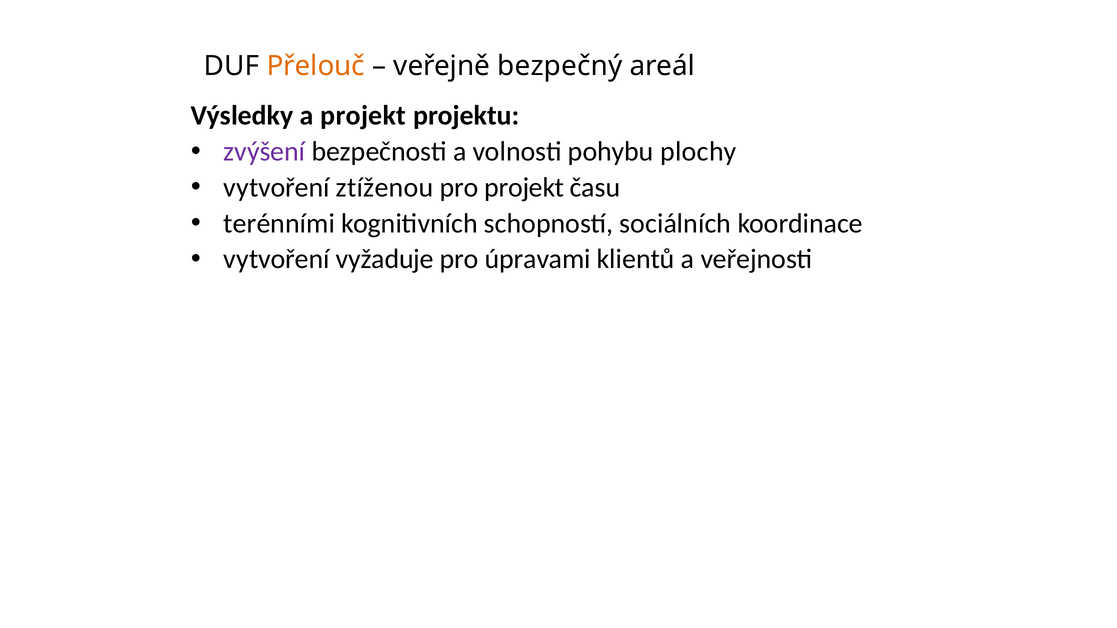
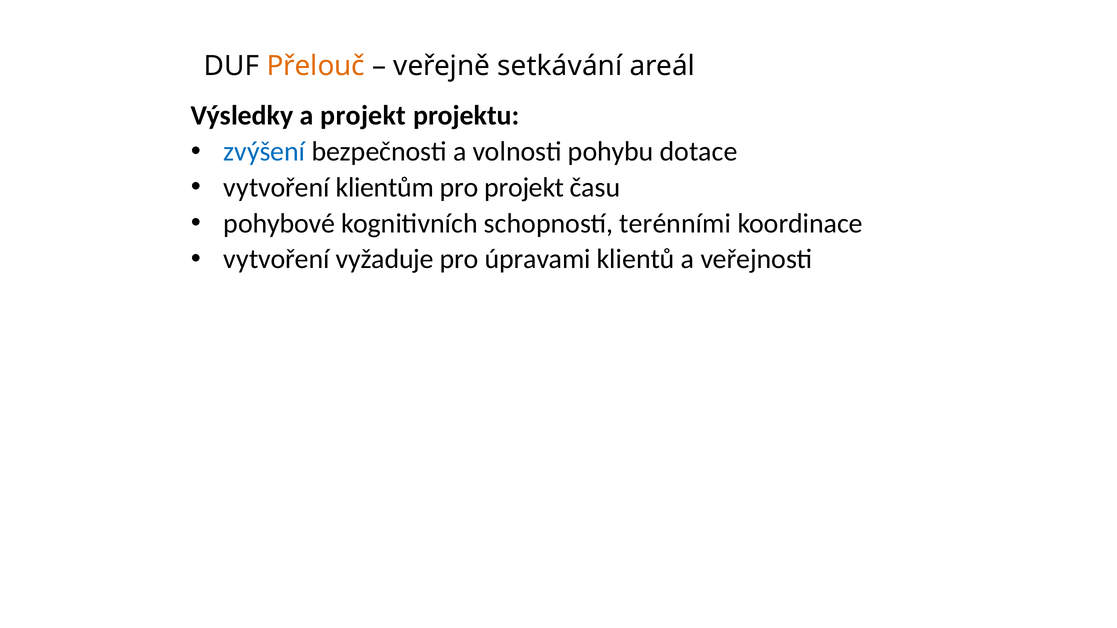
bezpečný: bezpečný -> setkávání (560, 66)
zvýšení colour: purple -> blue (264, 152)
plochy: plochy -> dotace (699, 152)
ztíženou: ztíženou -> klientům (385, 187)
terénními: terénními -> pohybové (279, 223)
sociálních: sociálních -> terénními (675, 223)
